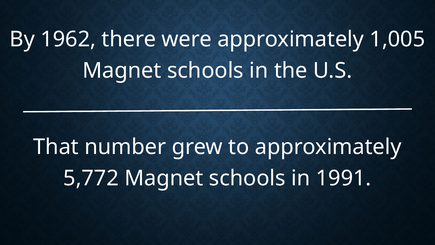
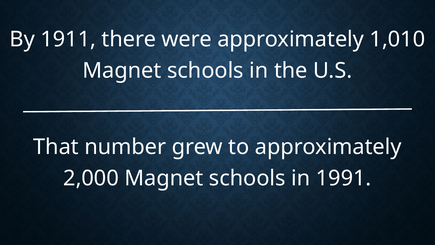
1962: 1962 -> 1911 (68, 39)
1,005: 1,005 -> 1,010 (397, 39)
5,772: 5,772 -> 2,000 (91, 178)
